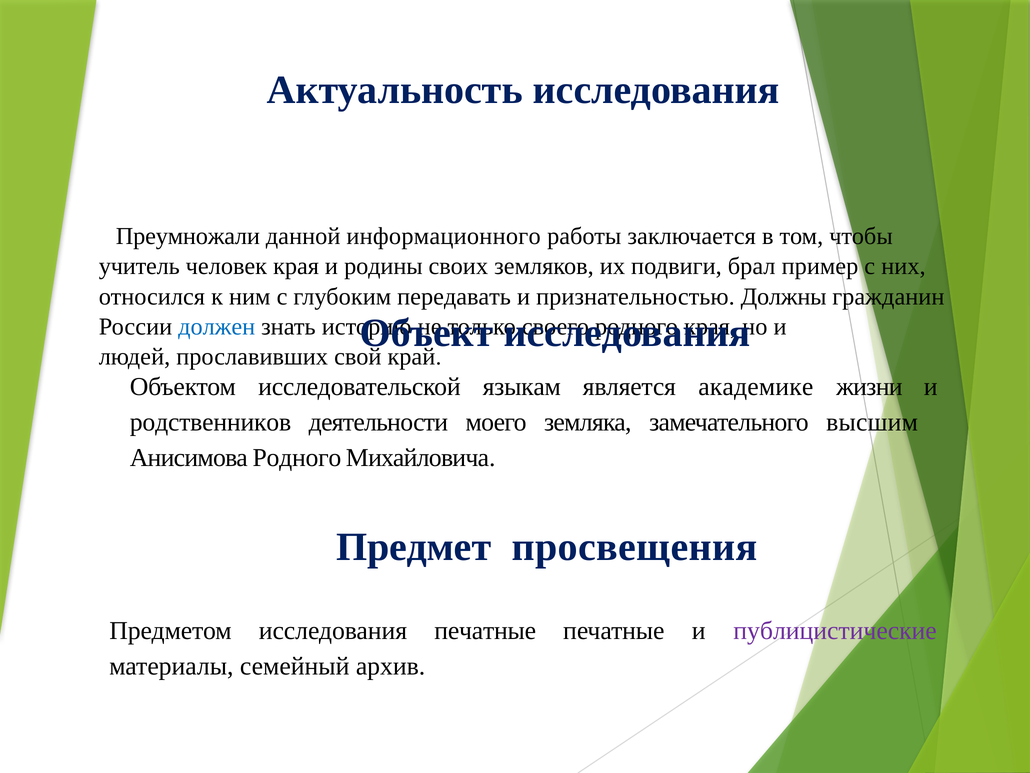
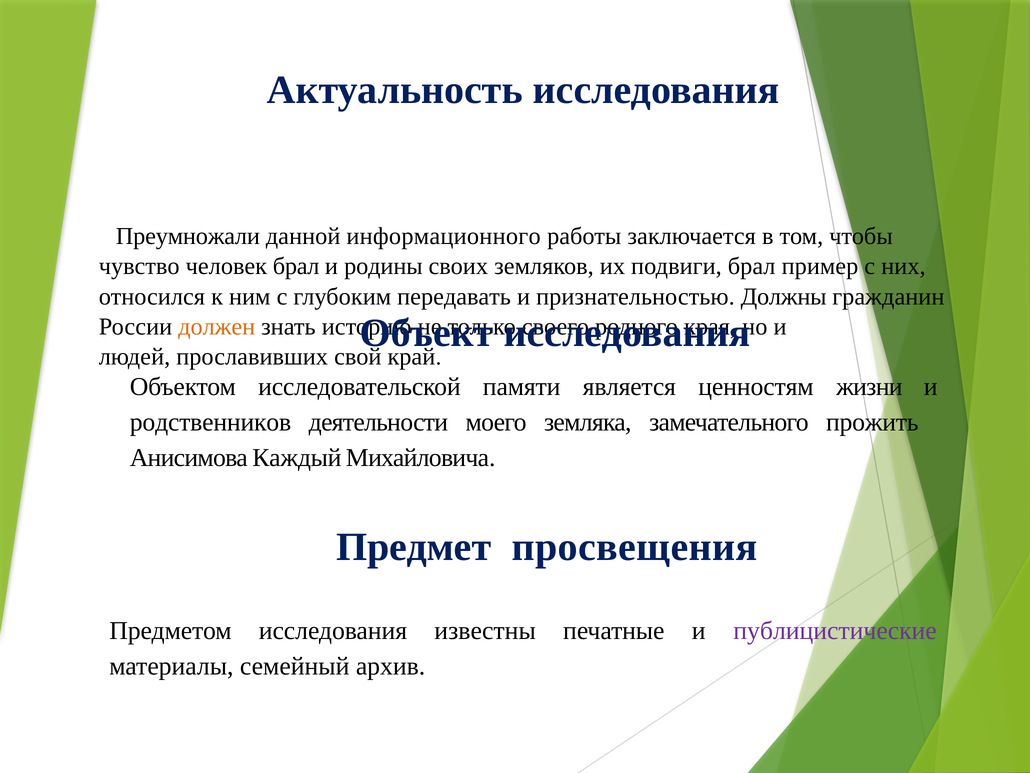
учитель: учитель -> чувство (139, 266)
человек края: края -> брал (296, 266)
должен colour: blue -> orange (217, 327)
языкам: языкам -> памяти (522, 386)
академике: академике -> ценностям (756, 386)
высшим: высшим -> прожить (872, 422)
Анисимова Родного: Родного -> Каждый (297, 457)
исследования печатные: печатные -> известны (485, 630)
